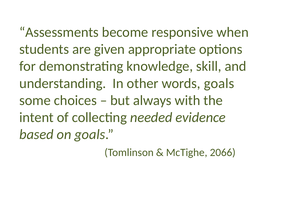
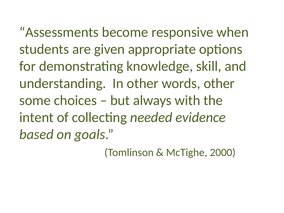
words goals: goals -> other (219, 83)
2066: 2066 -> 2000 (223, 153)
